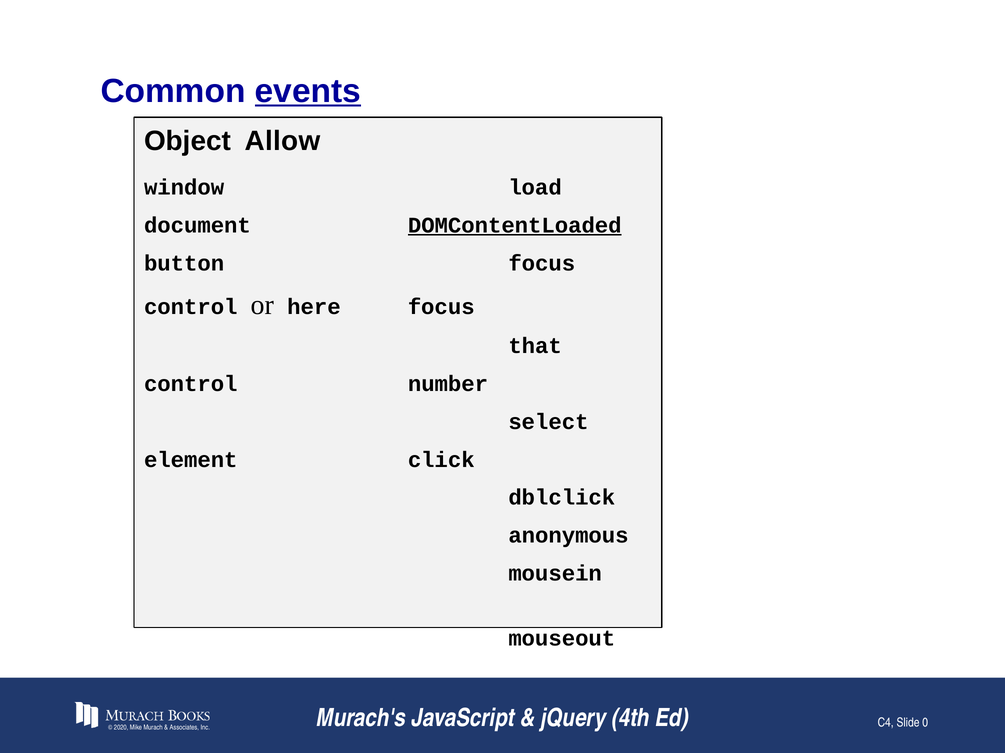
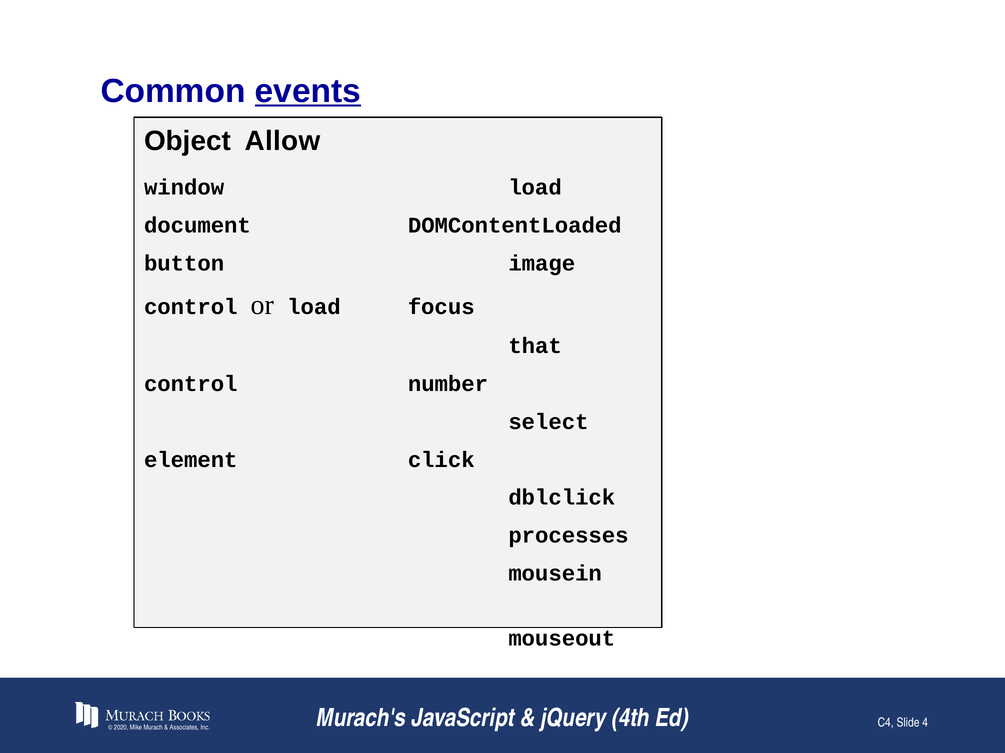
DOMContentLoaded underline: present -> none (515, 225)
button focus: focus -> image (542, 263)
or here: here -> load (314, 307)
anonymous: anonymous -> processes (568, 536)
0: 0 -> 4 (925, 723)
